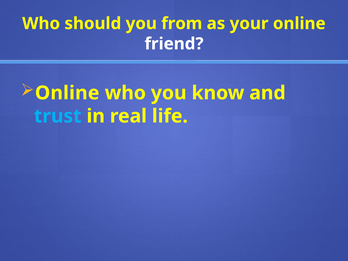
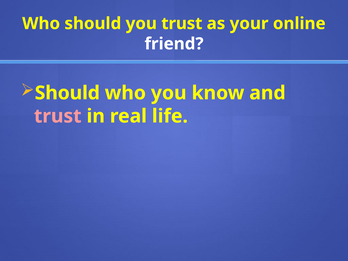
you from: from -> trust (182, 24)
Online: Online -> Should (67, 93)
trust colour: light blue -> pink (58, 116)
